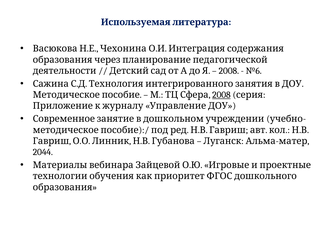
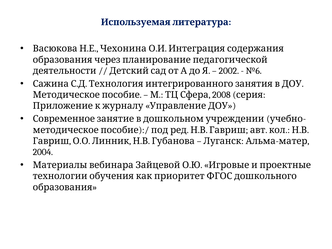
2008: 2008 -> 2002 (229, 71)
2008 underline: present -> none (221, 95)
2044: 2044 -> 2004 (43, 152)
